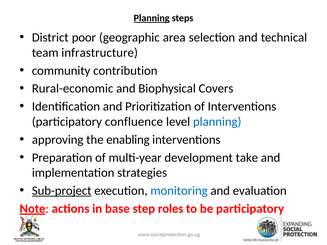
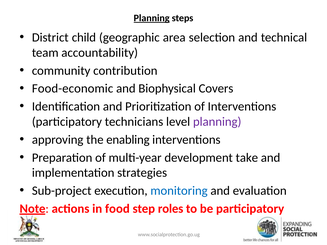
poor: poor -> child (84, 37)
infrastructure: infrastructure -> accountability (100, 53)
Rural-economic: Rural-economic -> Food-economic (73, 89)
confluence: confluence -> technicians (134, 122)
planning colour: blue -> purple (217, 122)
Sub-project underline: present -> none (62, 191)
base: base -> food (117, 209)
